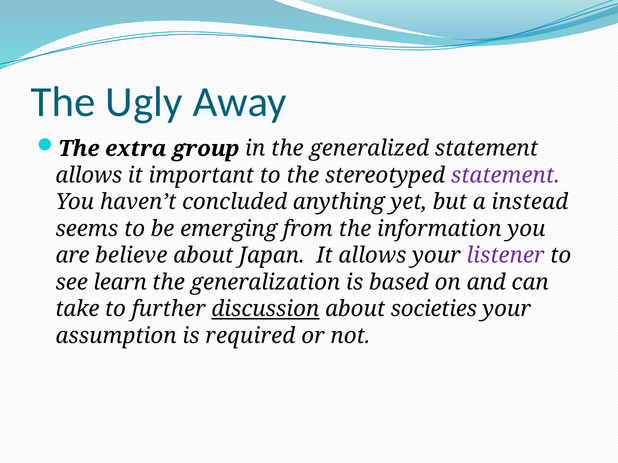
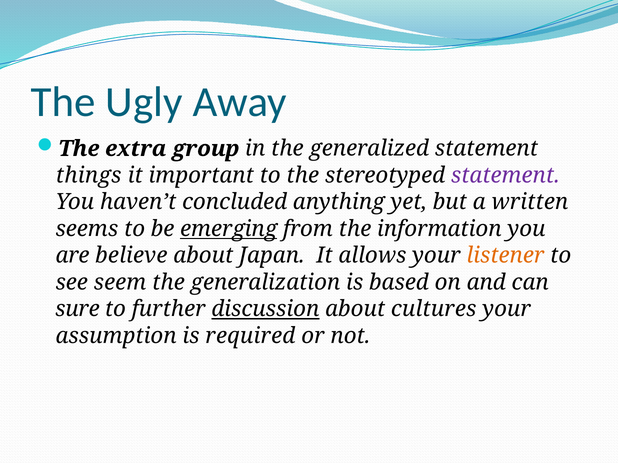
allows: allows -> things (89, 176)
instead: instead -> written (530, 202)
emerging underline: none -> present (229, 229)
listener colour: purple -> orange (505, 256)
learn: learn -> seem (120, 283)
take: take -> sure (77, 309)
societies: societies -> cultures (434, 309)
